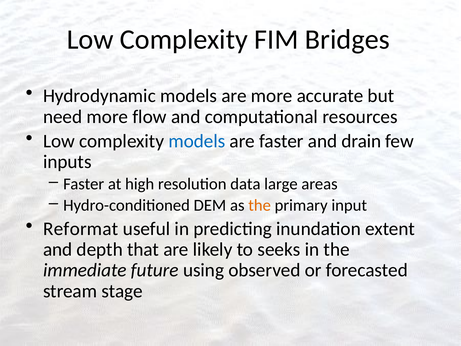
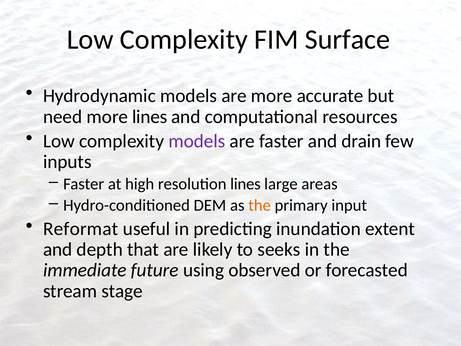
Bridges: Bridges -> Surface (347, 40)
more flow: flow -> lines (150, 117)
models colour: blue -> purple (197, 141)
resolution data: data -> lines (245, 184)
